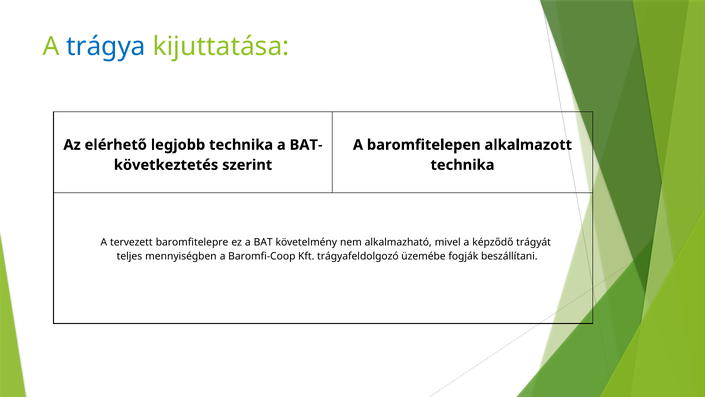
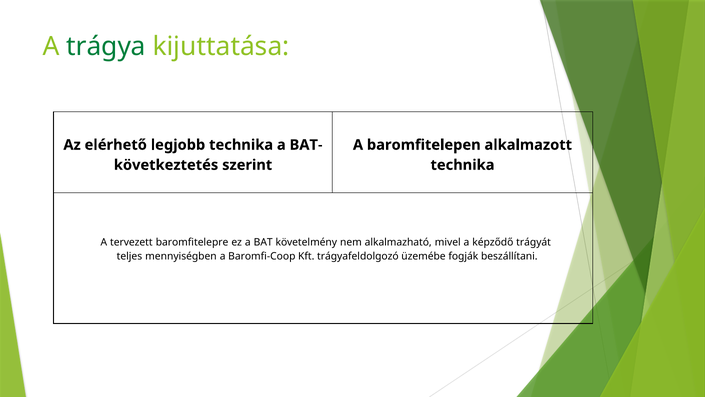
trágya colour: blue -> green (106, 47)
